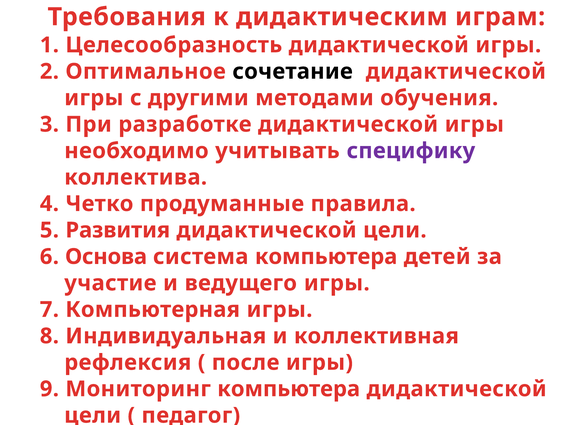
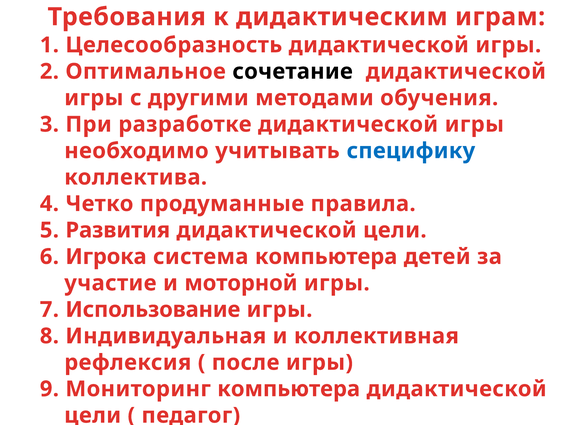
специфику colour: purple -> blue (411, 151)
Основа: Основа -> Игрока (106, 257)
ведущего: ведущего -> моторной (241, 283)
Компьютерная: Компьютерная -> Использование (153, 310)
